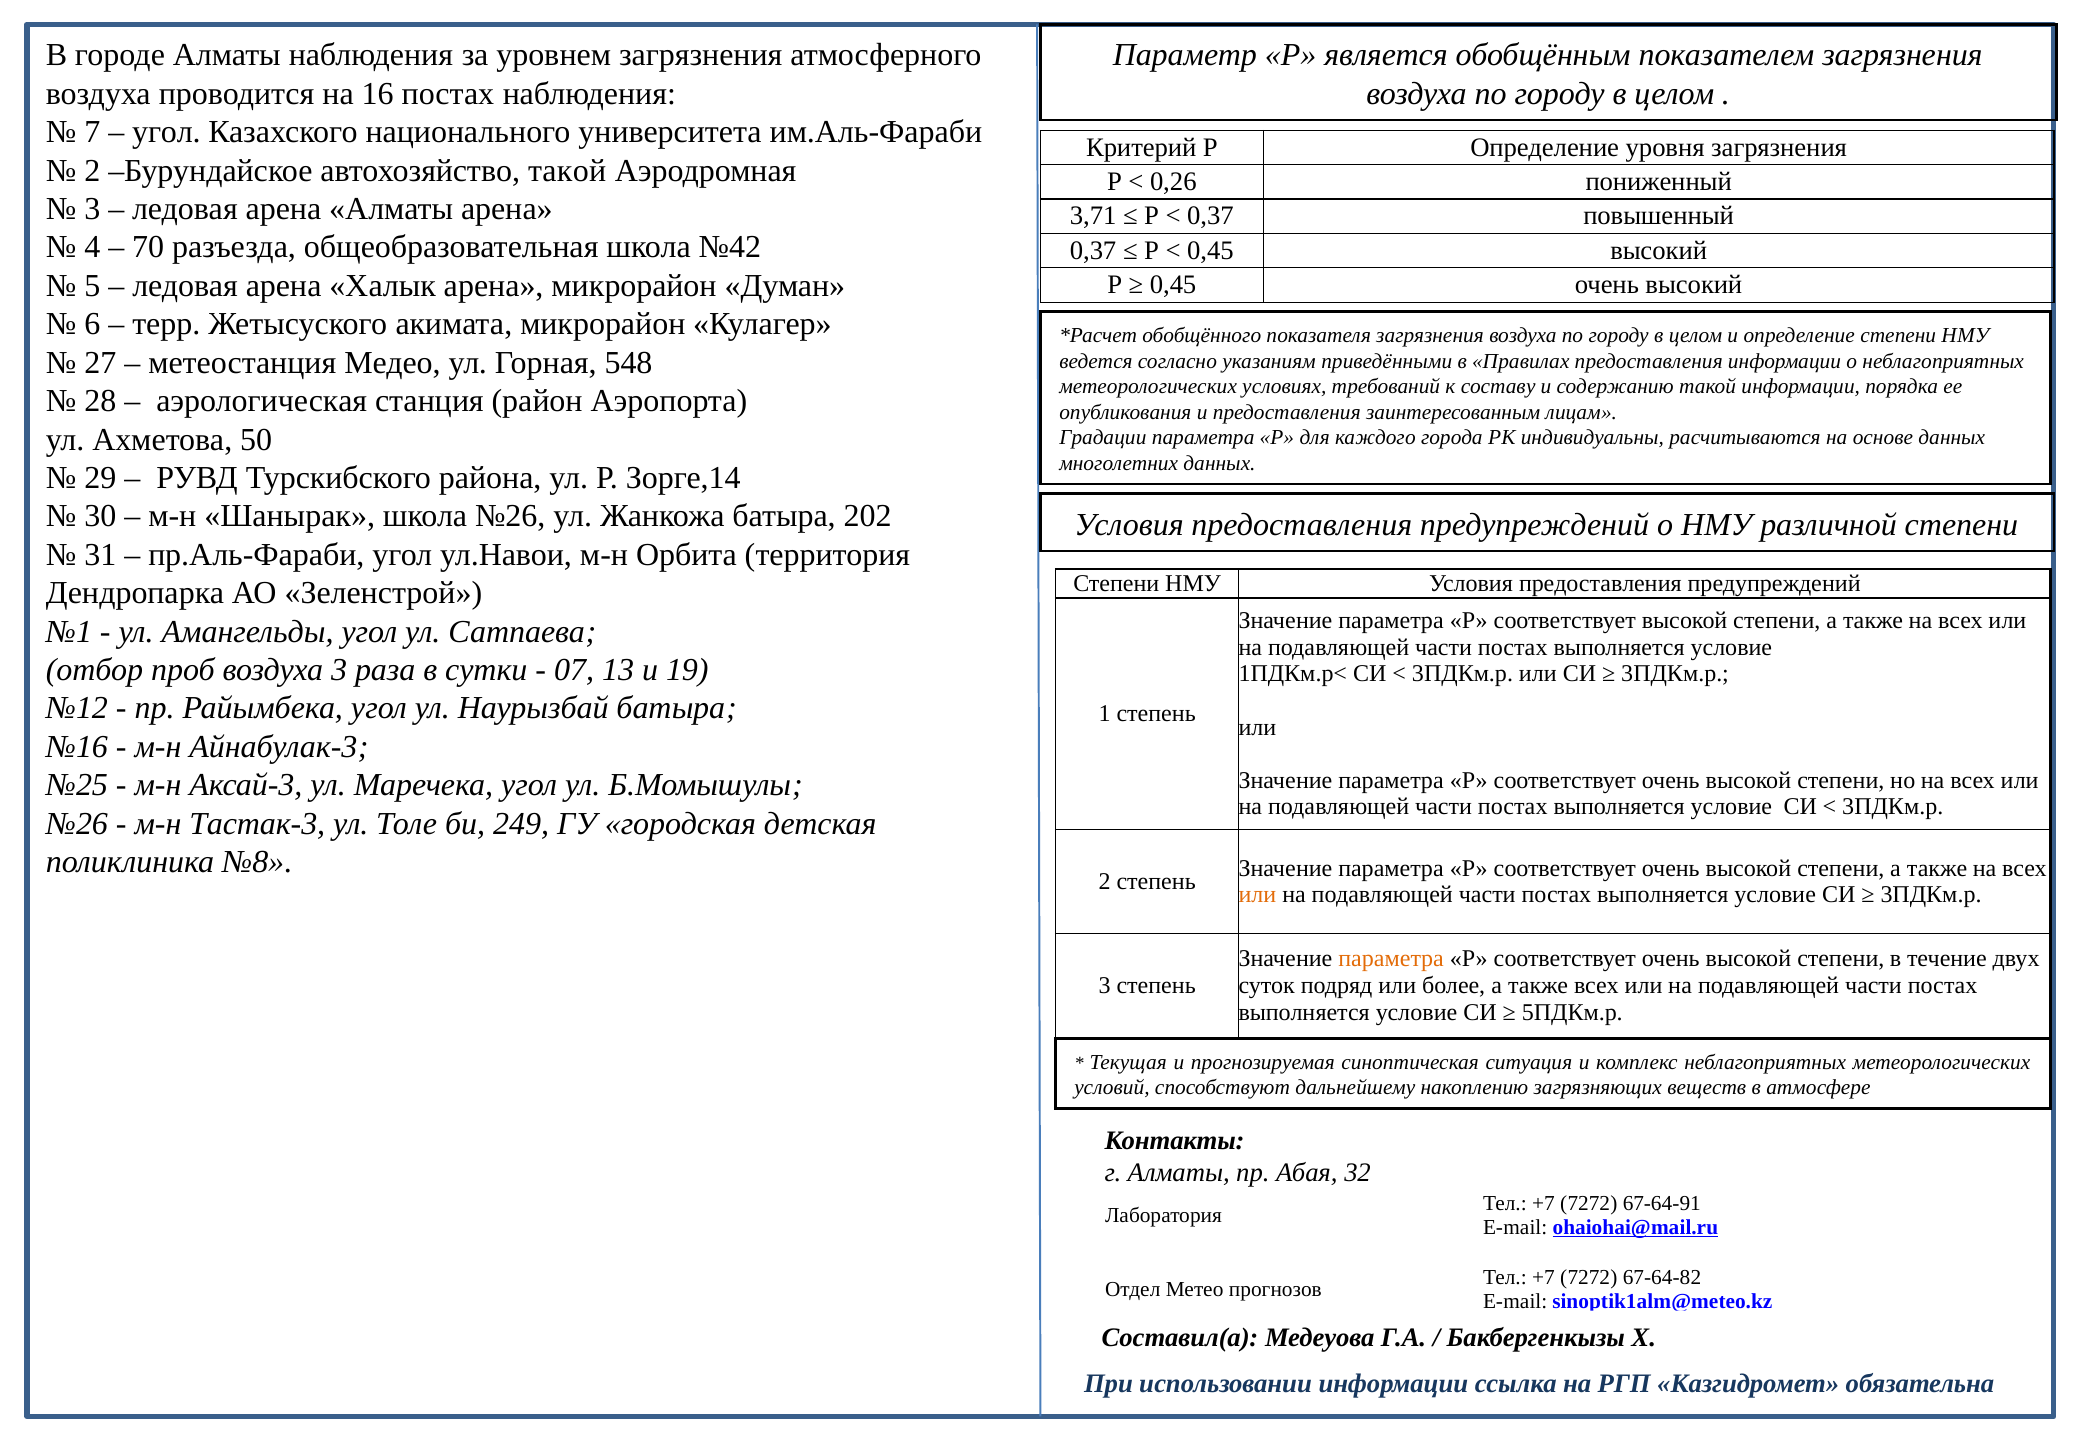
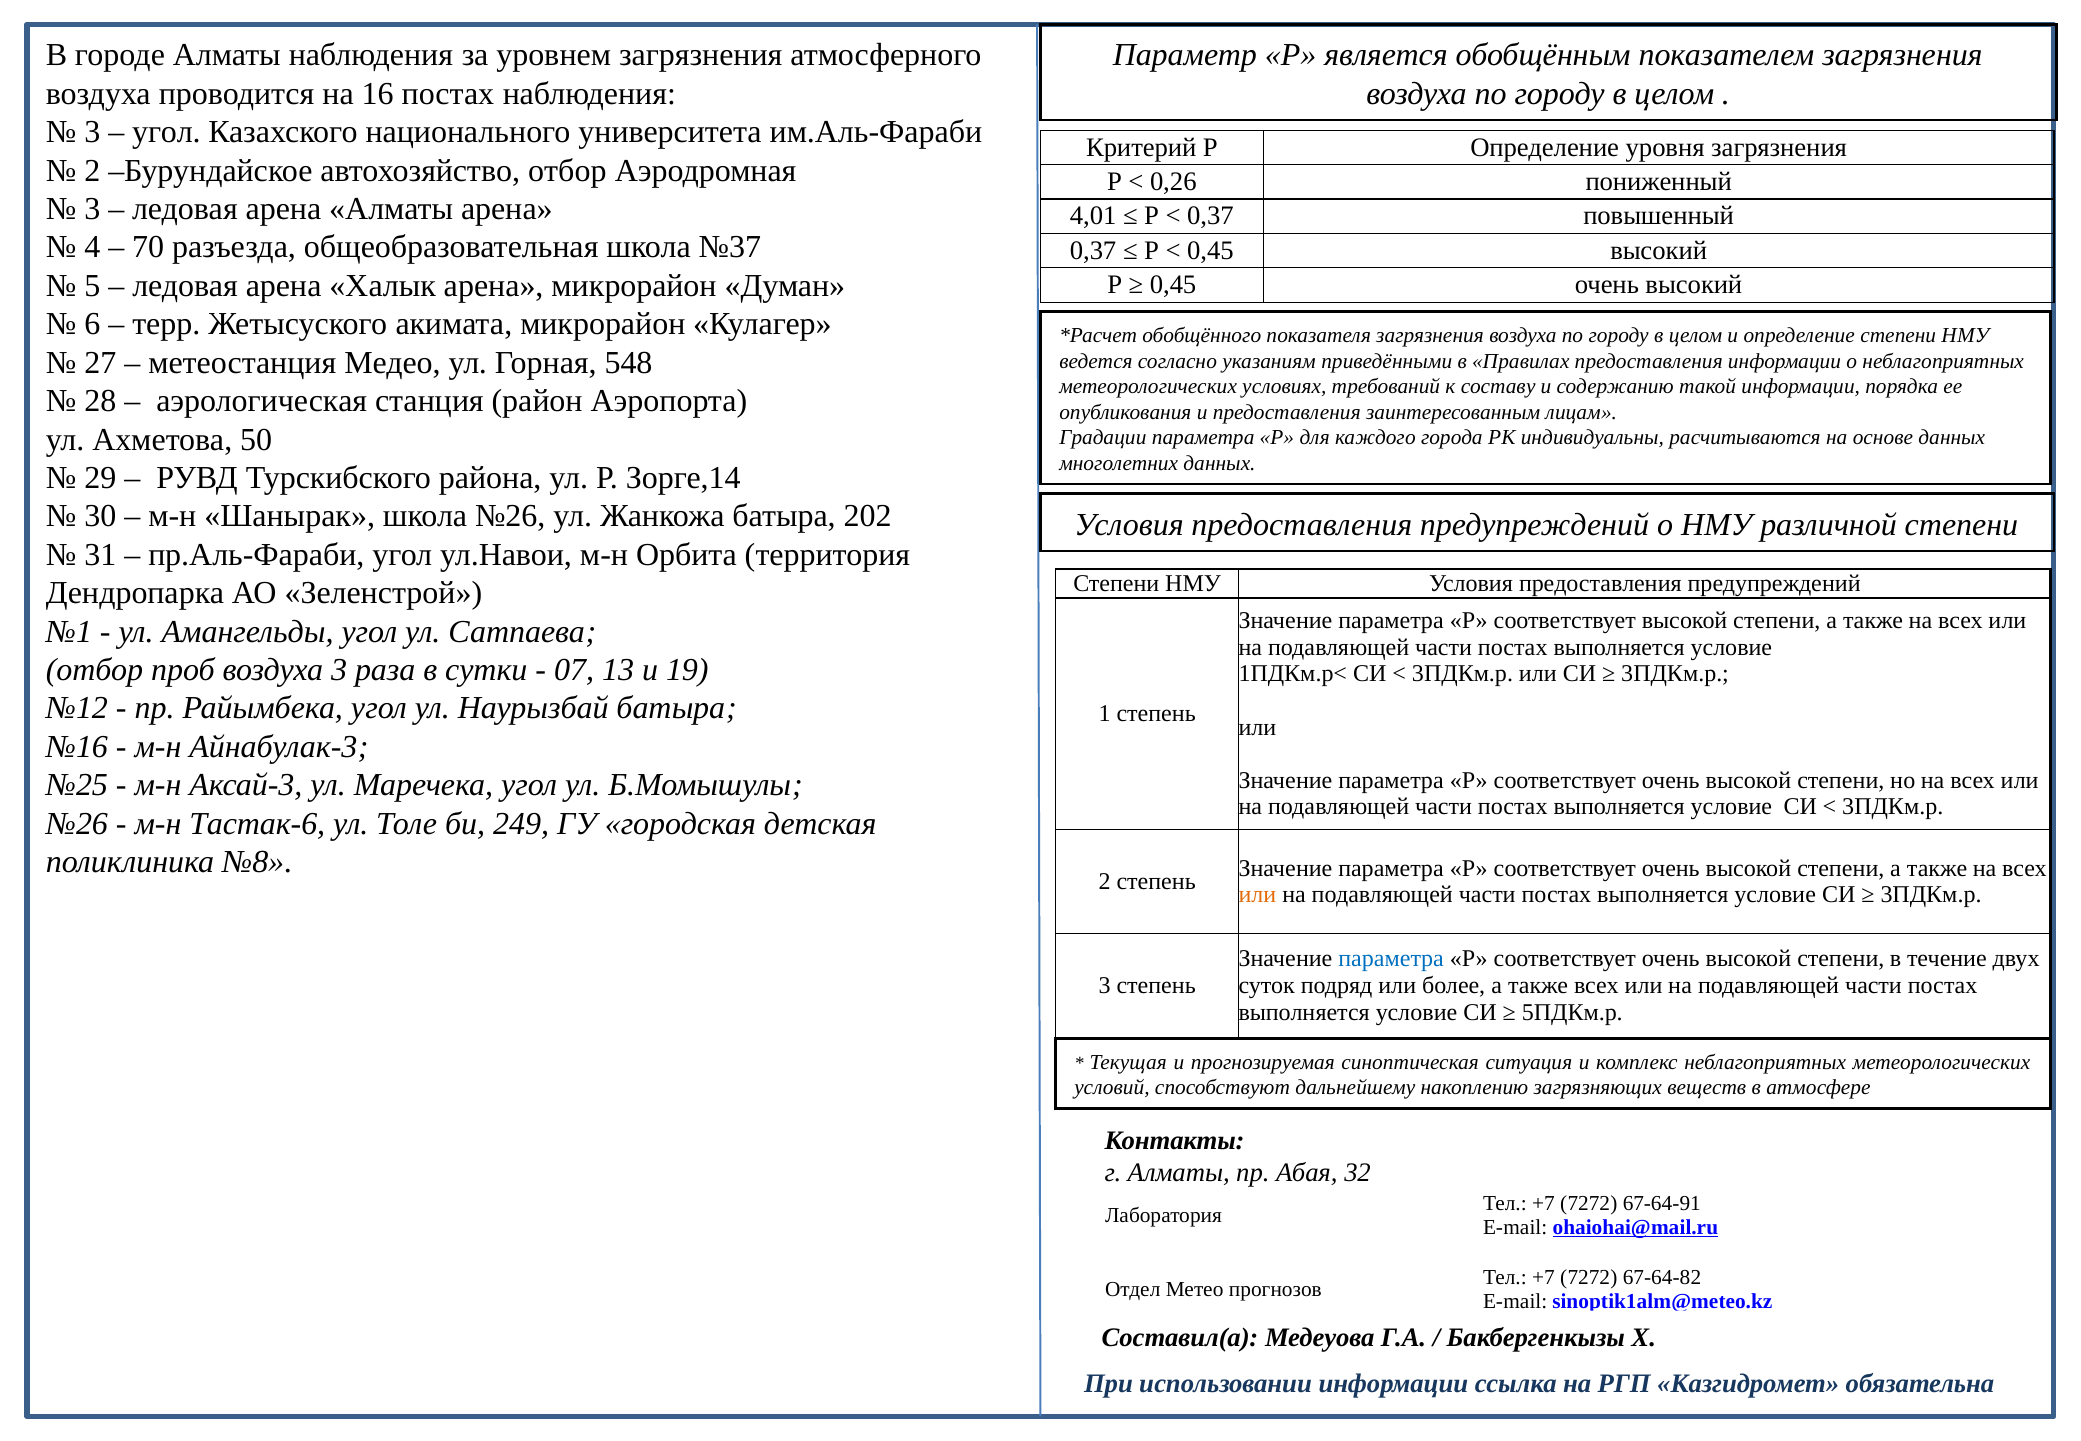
7: 7 -> 3 (92, 132)
автохозяйство такой: такой -> отбор (567, 170)
3,71: 3,71 -> 4,01 (1093, 216)
№42: №42 -> №37 (730, 247)
Тастак-3: Тастак-3 -> Тастак-6 (257, 824)
параметра colour: orange -> blue (1391, 959)
